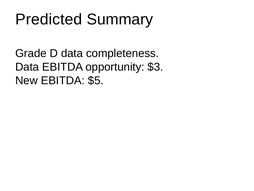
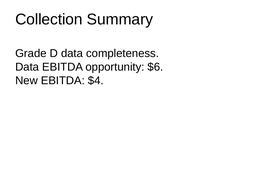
Predicted: Predicted -> Collection (49, 19)
$3: $3 -> $6 (155, 67)
$5: $5 -> $4 (96, 80)
